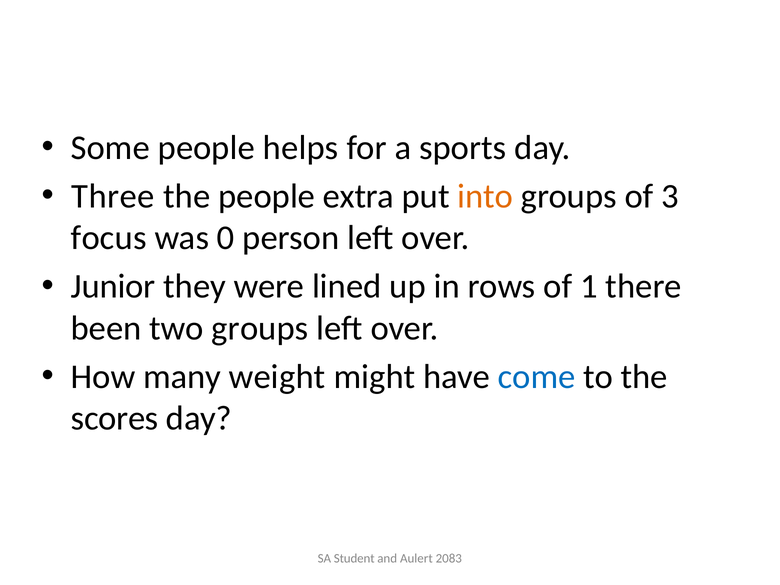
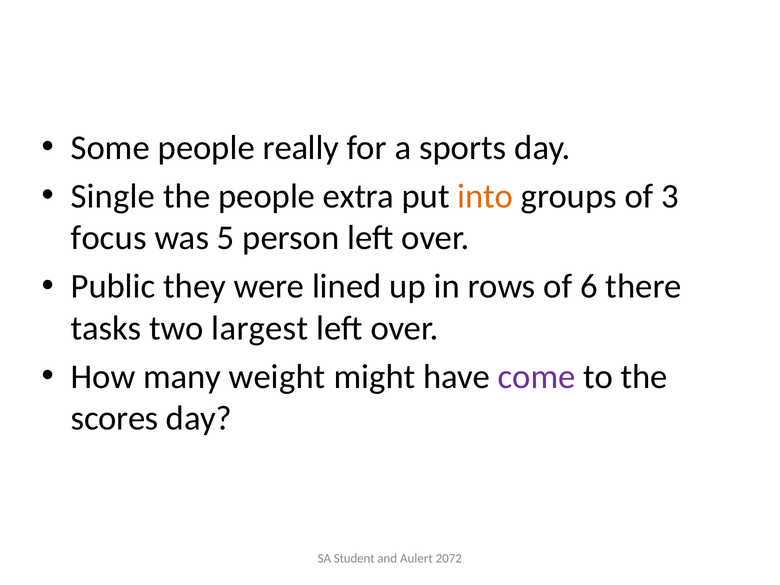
helps: helps -> really (301, 148)
Three: Three -> Single (113, 196)
0: 0 -> 5 (226, 238)
Junior: Junior -> Public (113, 286)
1: 1 -> 6 (589, 286)
been: been -> tasks (106, 328)
two groups: groups -> largest (260, 328)
come colour: blue -> purple (537, 377)
2083: 2083 -> 2072 (449, 559)
